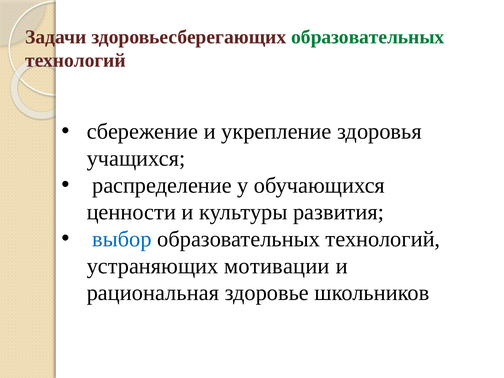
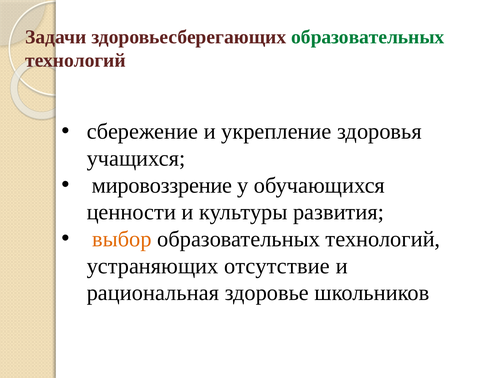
распределение: распределение -> мировоззрение (162, 185)
выбор colour: blue -> orange (122, 239)
мотивации: мотивации -> отсутствие (277, 266)
